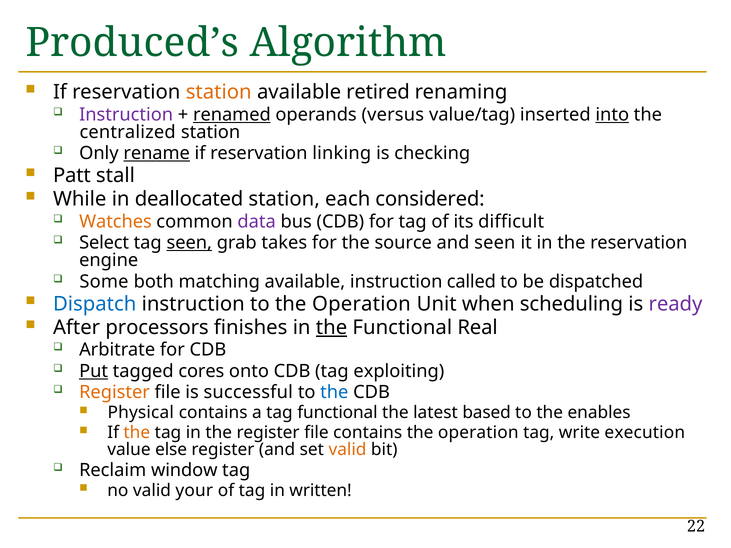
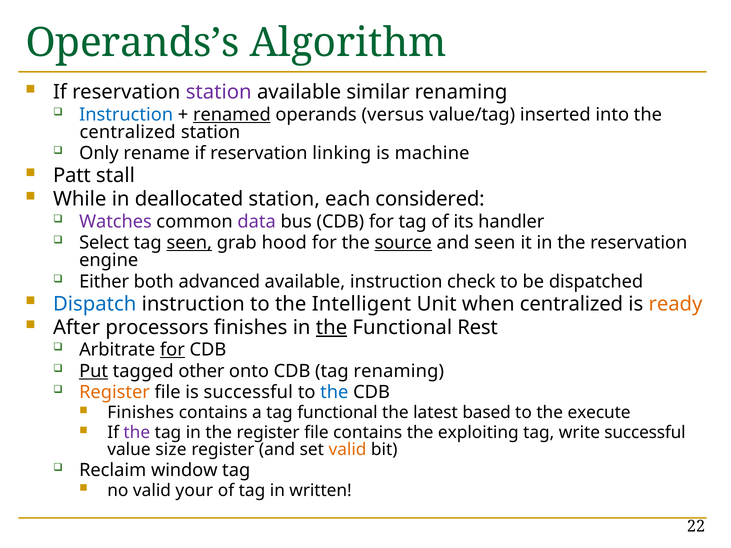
Produced’s: Produced’s -> Operands’s (133, 43)
station colour: orange -> purple (219, 92)
retired: retired -> similar (378, 92)
Instruction colour: purple -> blue (126, 115)
into underline: present -> none (612, 115)
rename underline: present -> none (157, 153)
checking: checking -> machine (432, 153)
Watches colour: orange -> purple (115, 222)
difficult: difficult -> handler (511, 222)
takes: takes -> hood (284, 243)
source underline: none -> present (403, 243)
Some: Some -> Either (104, 282)
matching: matching -> advanced (219, 282)
called: called -> check (471, 282)
to the Operation: Operation -> Intelligent (361, 304)
when scheduling: scheduling -> centralized (571, 304)
ready colour: purple -> orange (675, 304)
Real: Real -> Rest (478, 328)
for underline: none -> present (172, 350)
cores: cores -> other (201, 371)
tag exploiting: exploiting -> renaming (399, 371)
Physical: Physical -> Finishes (141, 413)
enables: enables -> execute (599, 413)
the colour: orange -> purple (137, 433)
operation: operation -> exploiting (478, 433)
write execution: execution -> successful (645, 433)
else: else -> size (171, 450)
